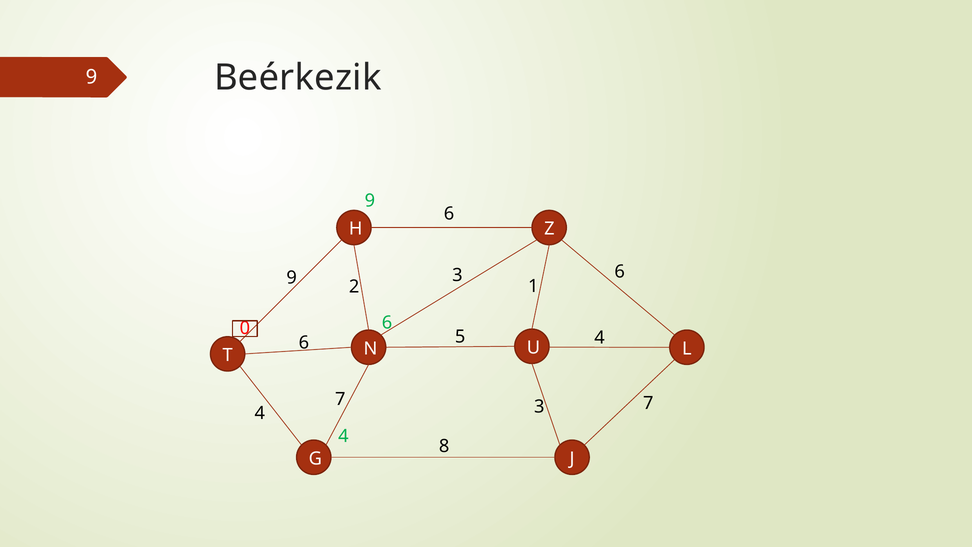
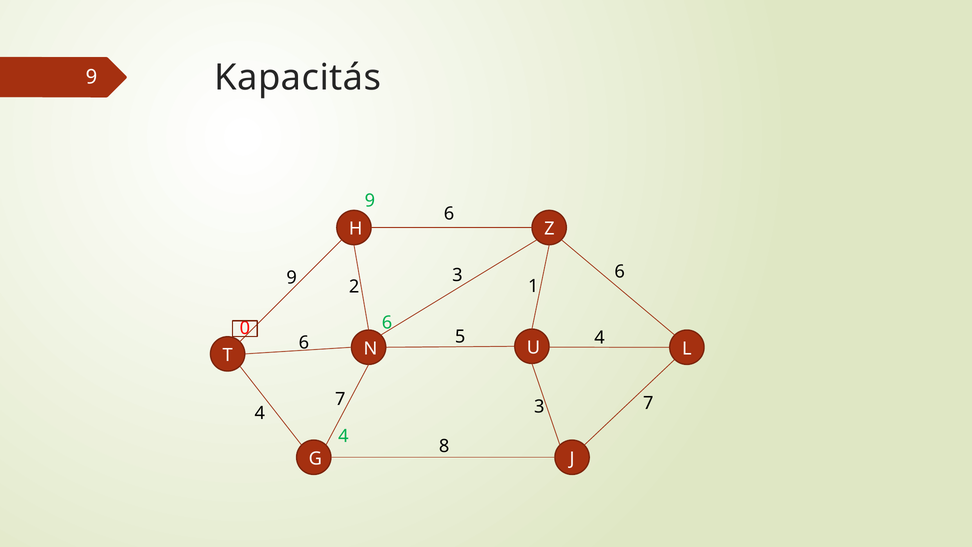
Beérkezik: Beérkezik -> Kapacitás (298, 78)
